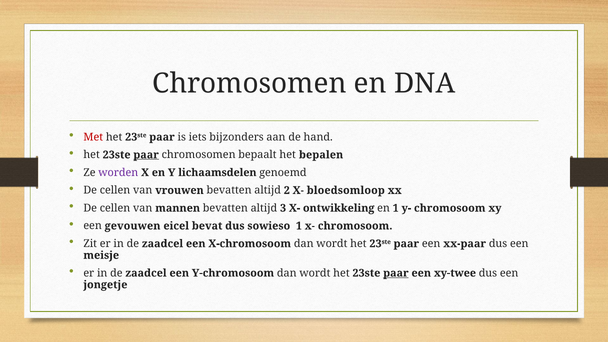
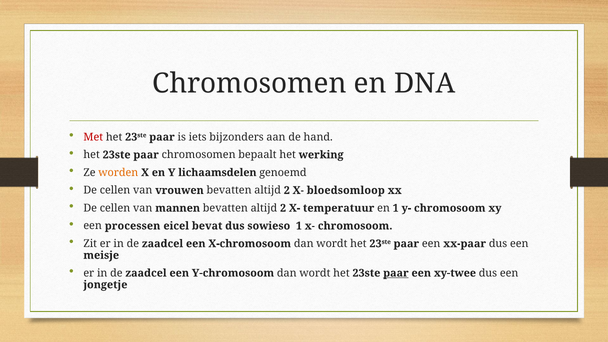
paar underline: present -> none (146, 155)
bepalen: bepalen -> werking (321, 155)
worden colour: purple -> orange (118, 173)
mannen bevatten altijd 3: 3 -> 2 (283, 208)
ontwikkeling: ontwikkeling -> temperatuur (339, 208)
gevouwen: gevouwen -> processen (133, 226)
